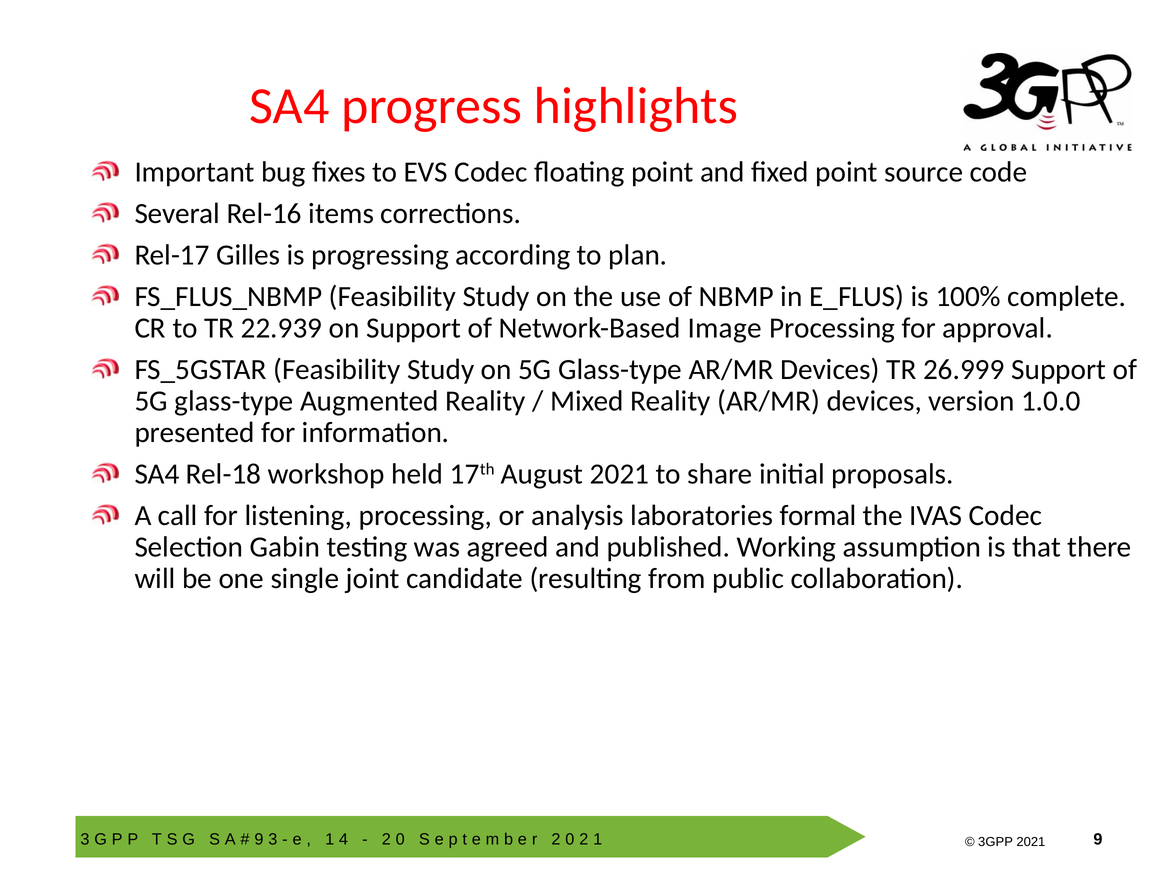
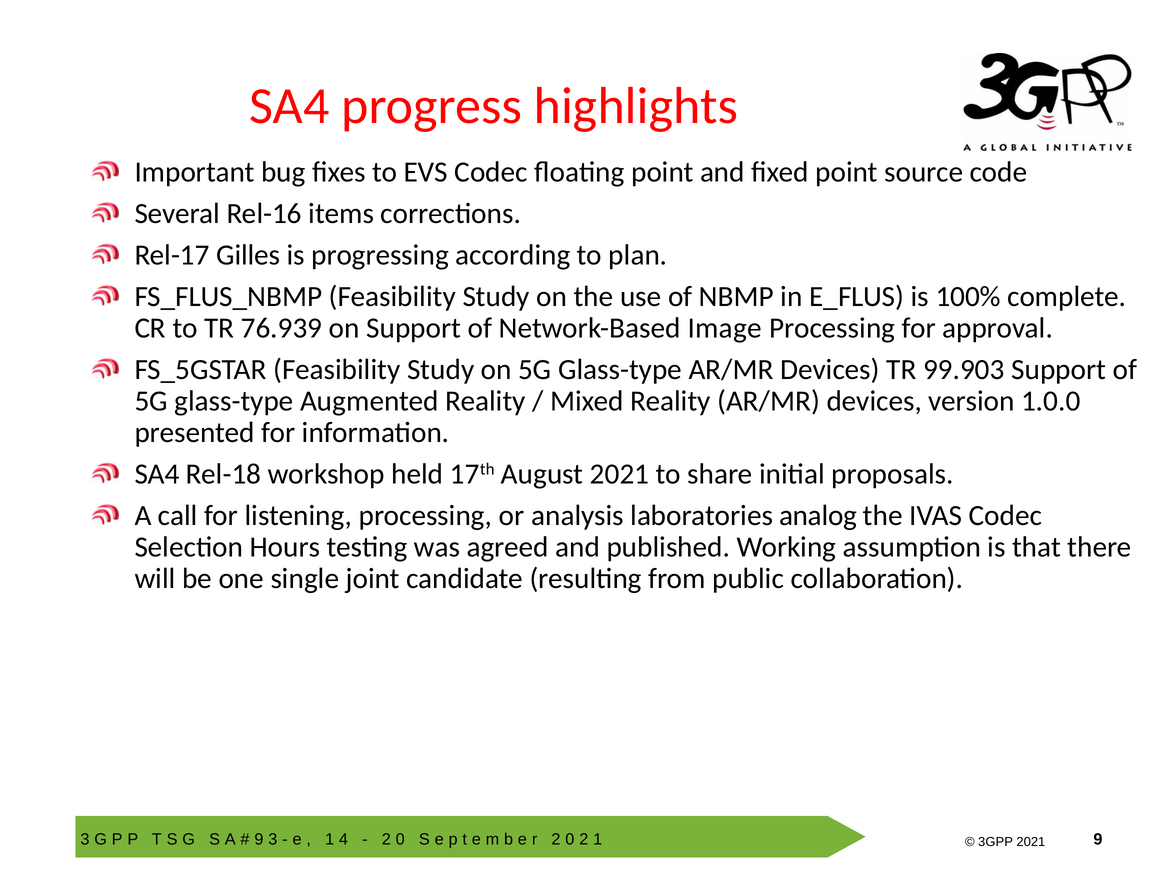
22.939: 22.939 -> 76.939 (282, 328)
26.999: 26.999 -> 99.903 (964, 370)
formal: formal -> analog (818, 516)
Gabin: Gabin -> Hours (285, 547)
